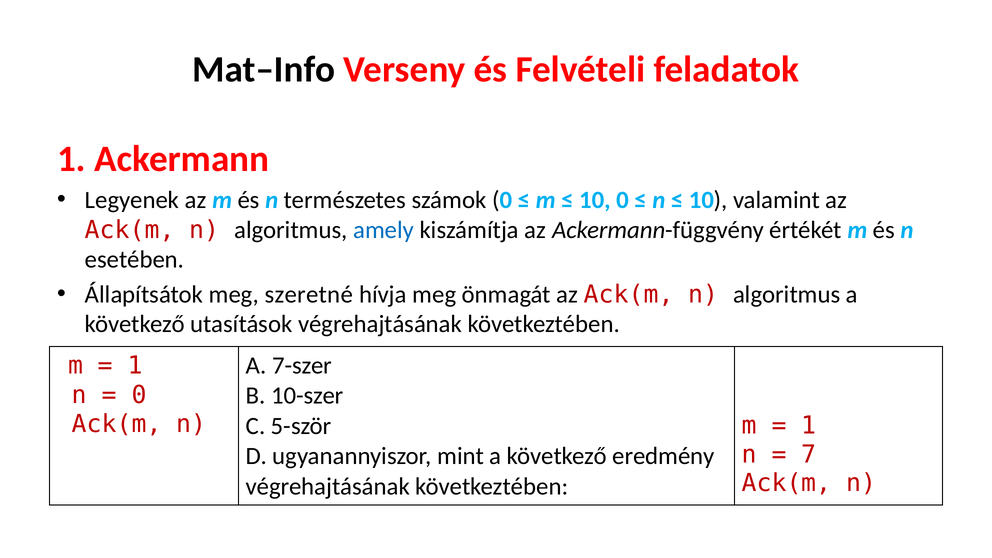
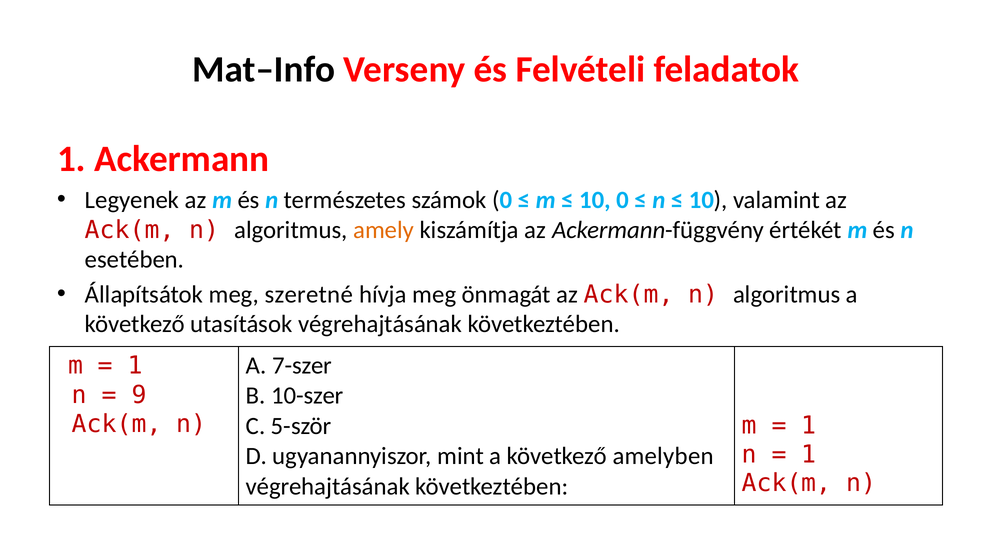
amely colour: blue -> orange (384, 230)
0: 0 -> 9 (139, 395)
7: 7 -> 1 (809, 454)
eredmény: eredmény -> amelyben (663, 456)
